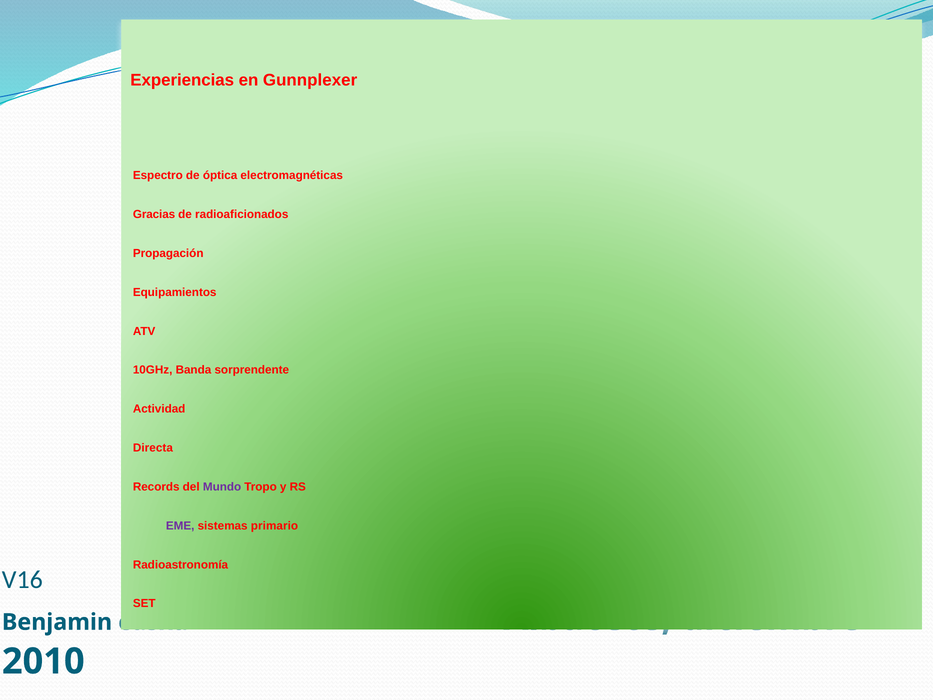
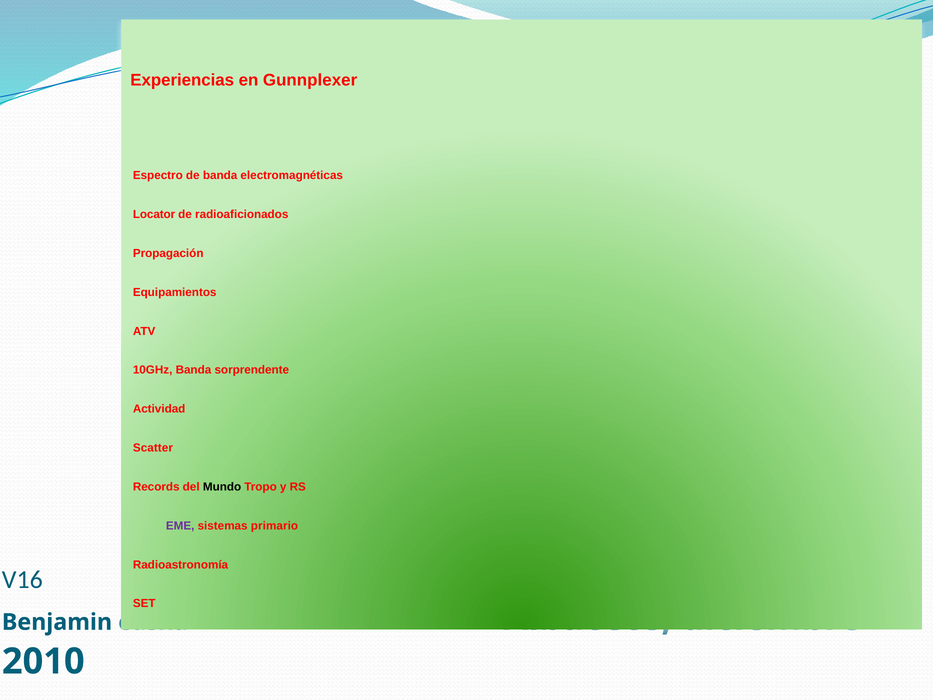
de óptica: óptica -> banda (220, 176)
Gracias: Gracias -> Locator (154, 214)
Directa: Directa -> Scatter (153, 448)
Mundo colour: purple -> black (222, 487)
